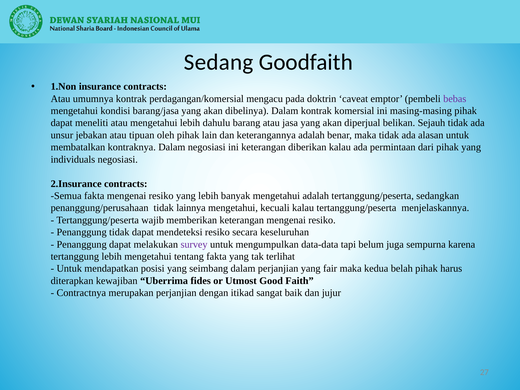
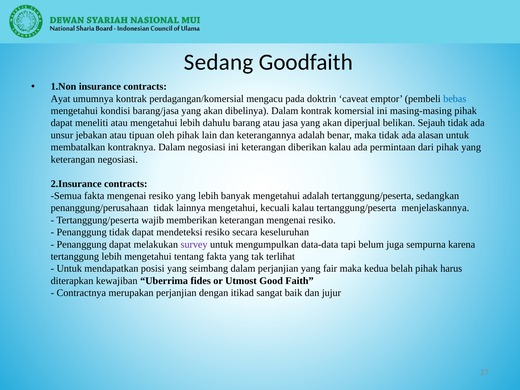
Atau: Atau -> Ayat (61, 99)
bebas colour: purple -> blue (455, 99)
individuals: individuals -> keterangan (73, 159)
